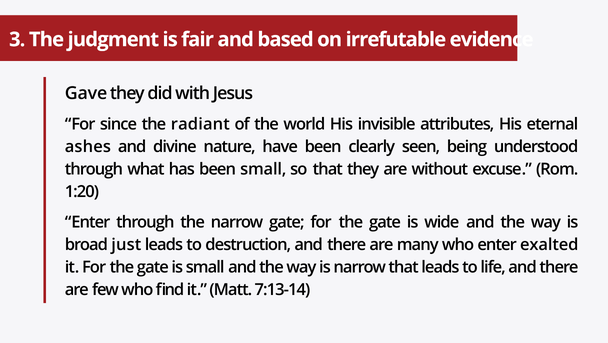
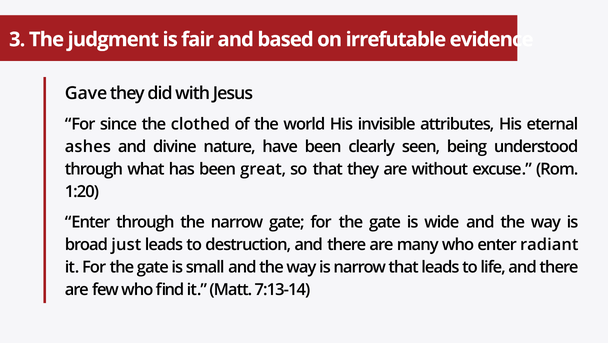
radiant: radiant -> clothed (200, 124)
been small: small -> great (263, 169)
exalted: exalted -> radiant (549, 245)
